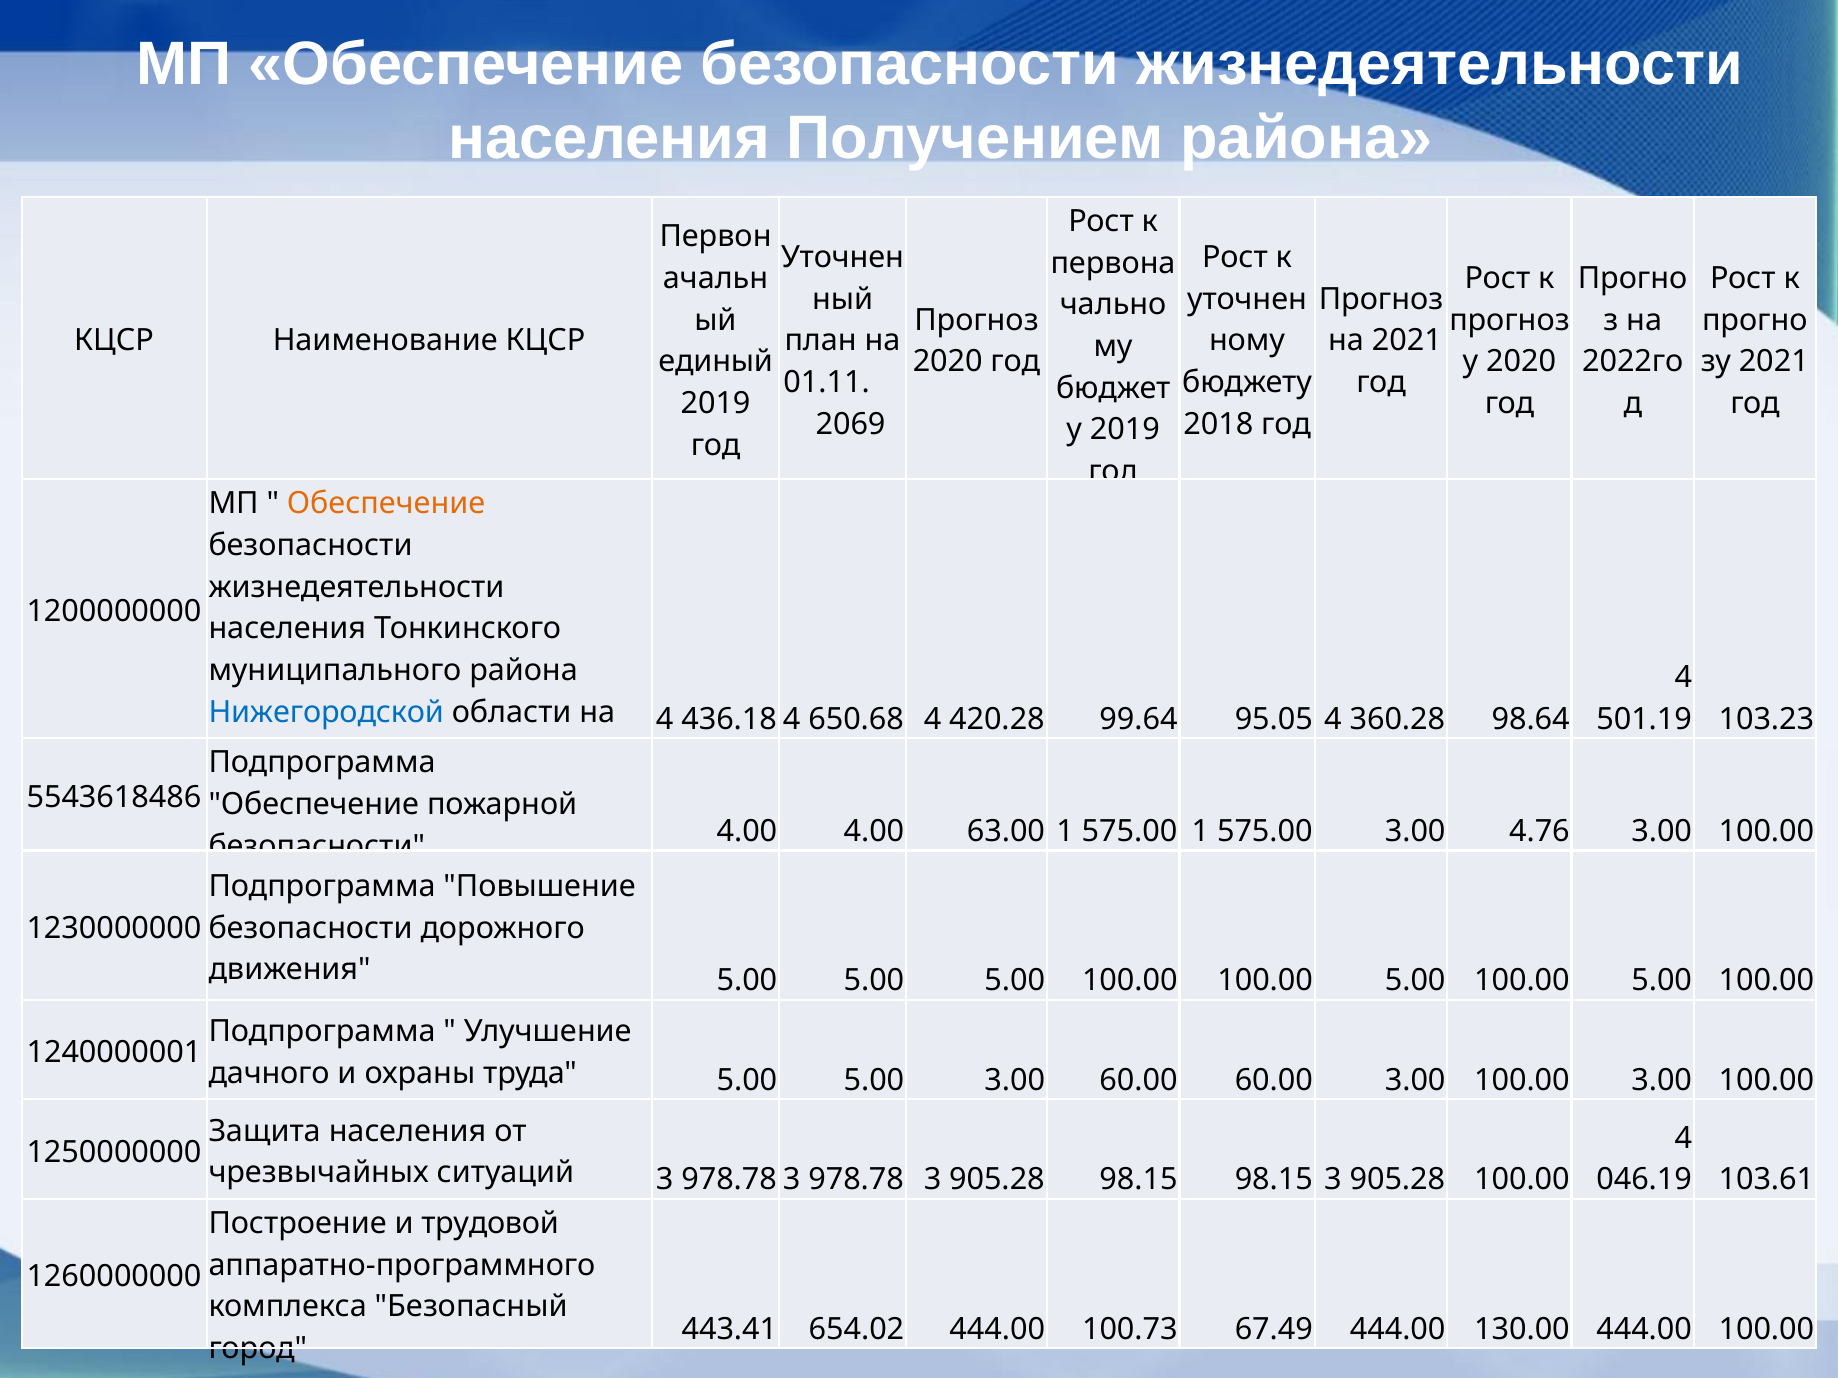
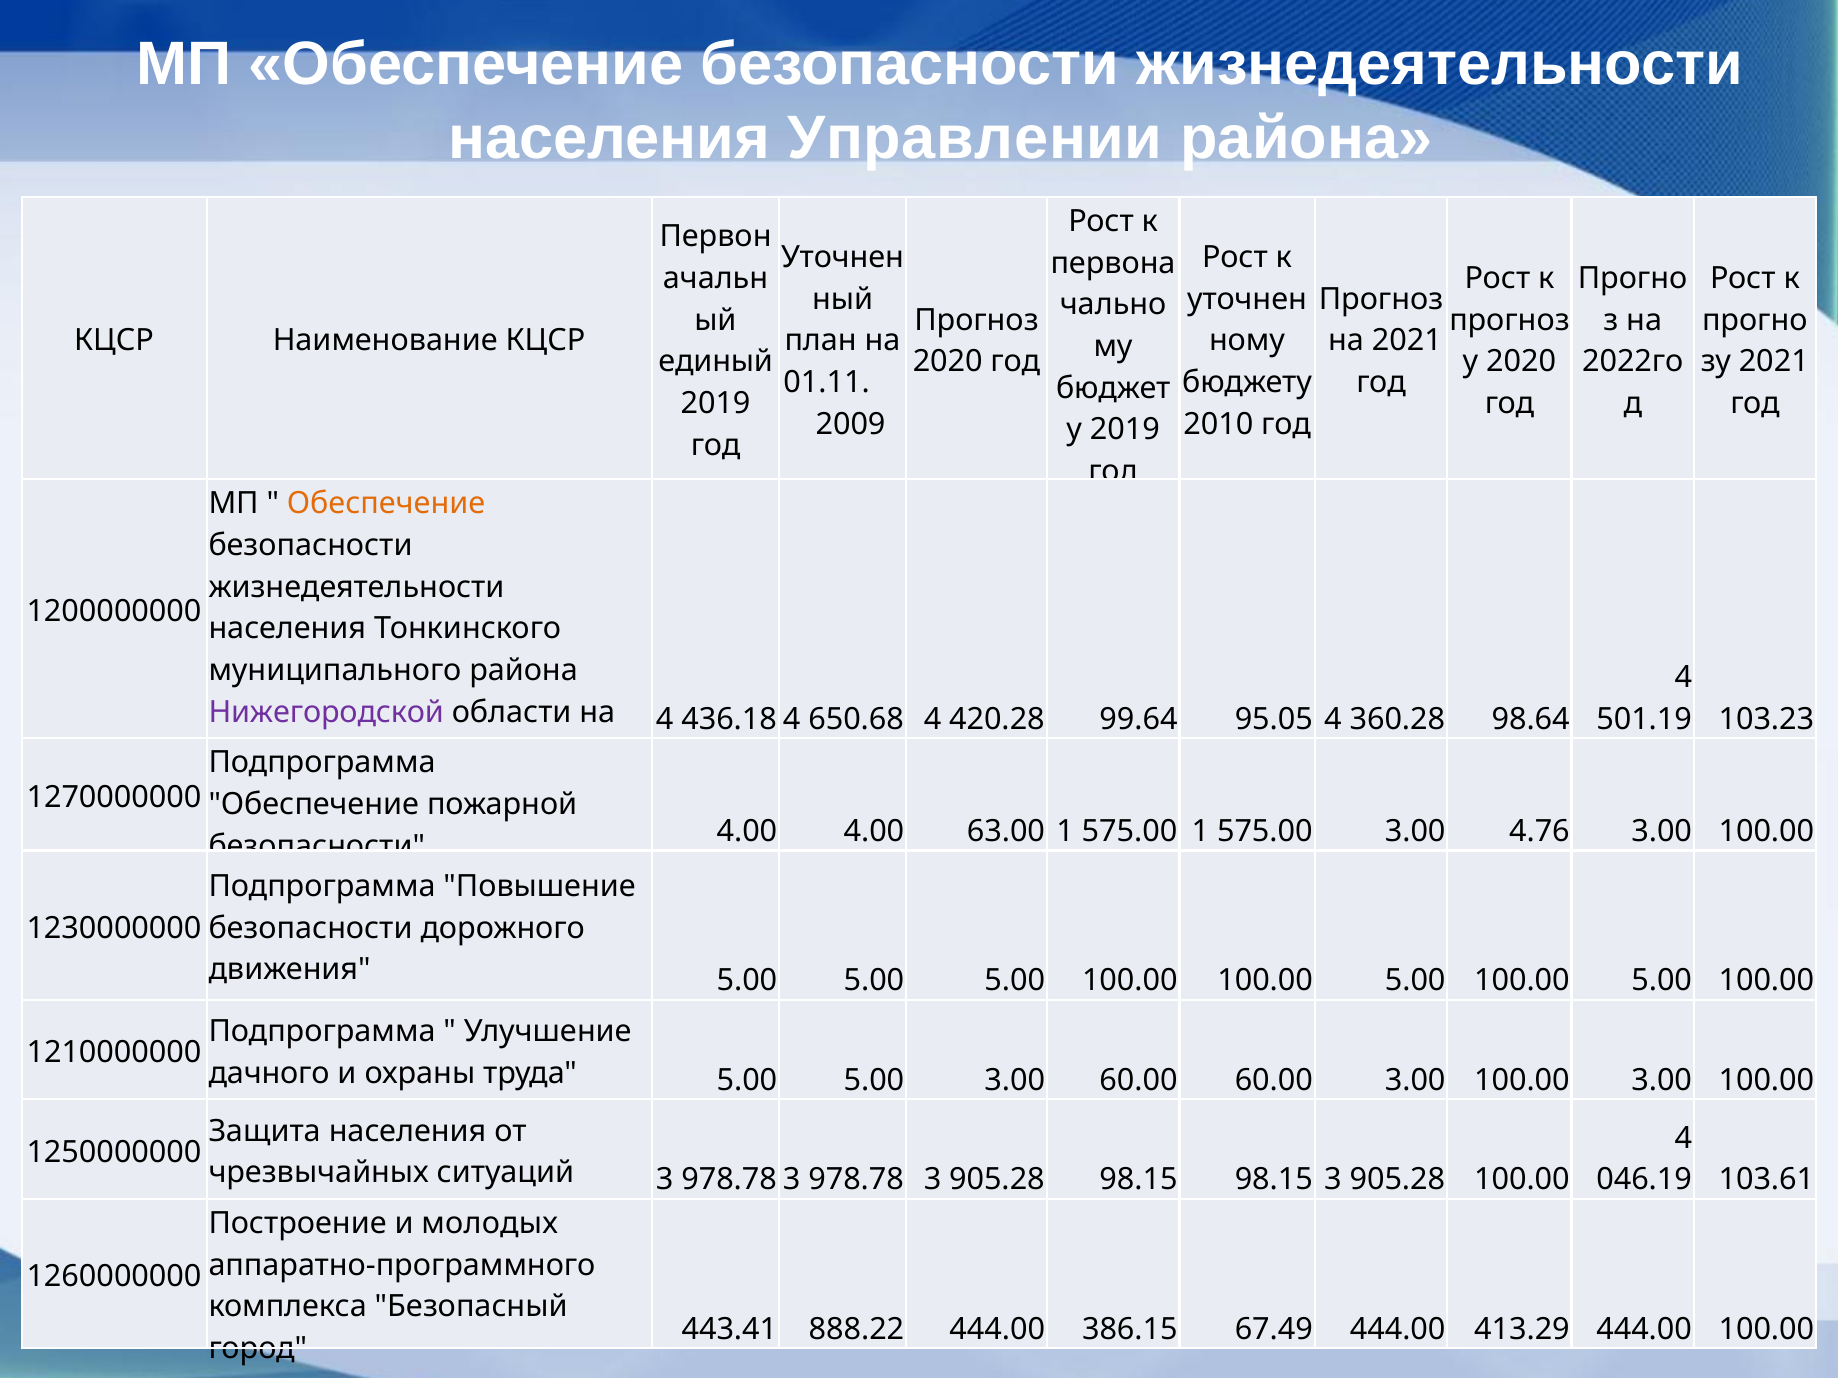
Получением: Получением -> Управлении (975, 138)
2069: 2069 -> 2009 (851, 424)
2018: 2018 -> 2010 (1218, 424)
Нижегородской colour: blue -> purple (326, 712)
5543618486: 5543618486 -> 1270000000 (114, 797)
1240000001: 1240000001 -> 1210000000 (114, 1053)
трудовой: трудовой -> молодых (490, 1224)
654.02: 654.02 -> 888.22 (856, 1330)
100.73: 100.73 -> 386.15 (1130, 1330)
130.00: 130.00 -> 413.29 (1522, 1330)
